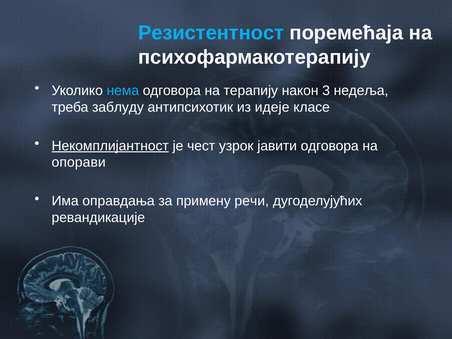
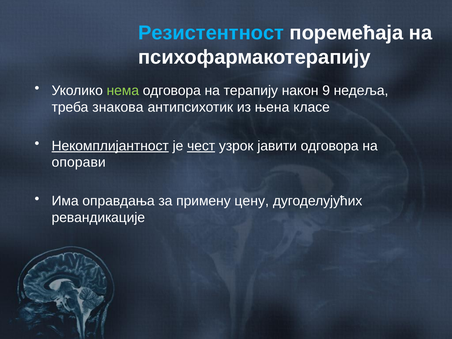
нема colour: light blue -> light green (123, 91)
3: 3 -> 9 (326, 91)
заблуду: заблуду -> знакова (118, 107)
идеје: идеје -> њена (272, 107)
чест underline: none -> present (201, 146)
речи: речи -> цену (252, 201)
